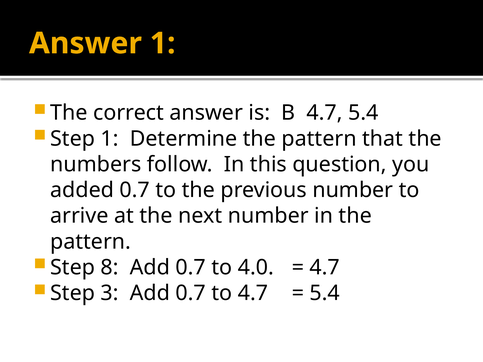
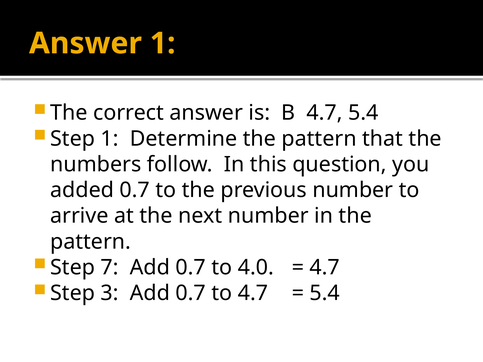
8: 8 -> 7 (110, 268)
